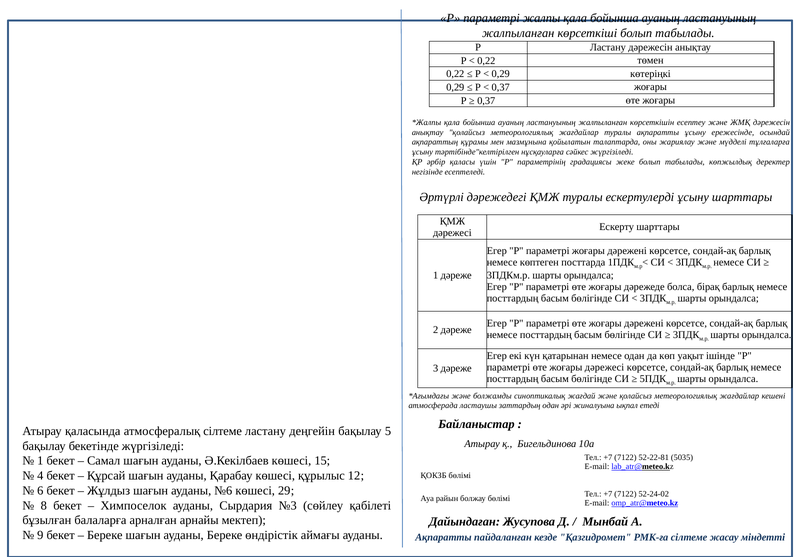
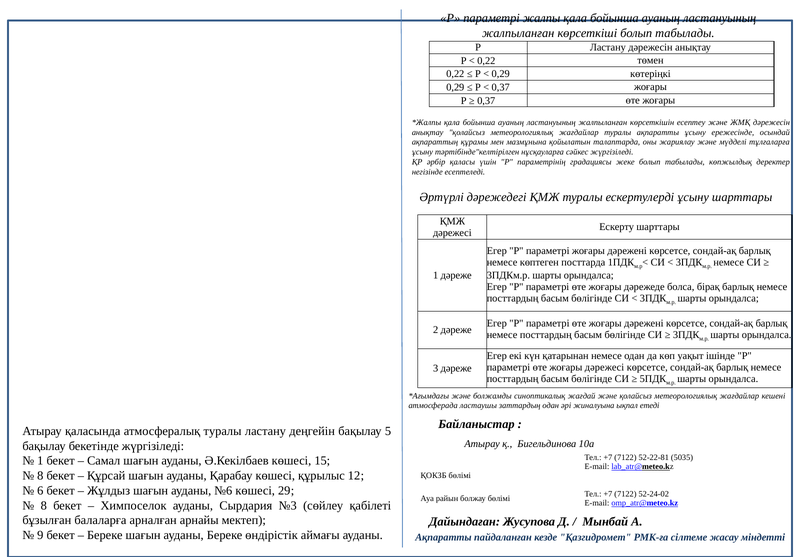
атмосфералық сілтеме: сілтеме -> туралы (223, 431)
4: 4 -> 8 (40, 476)
